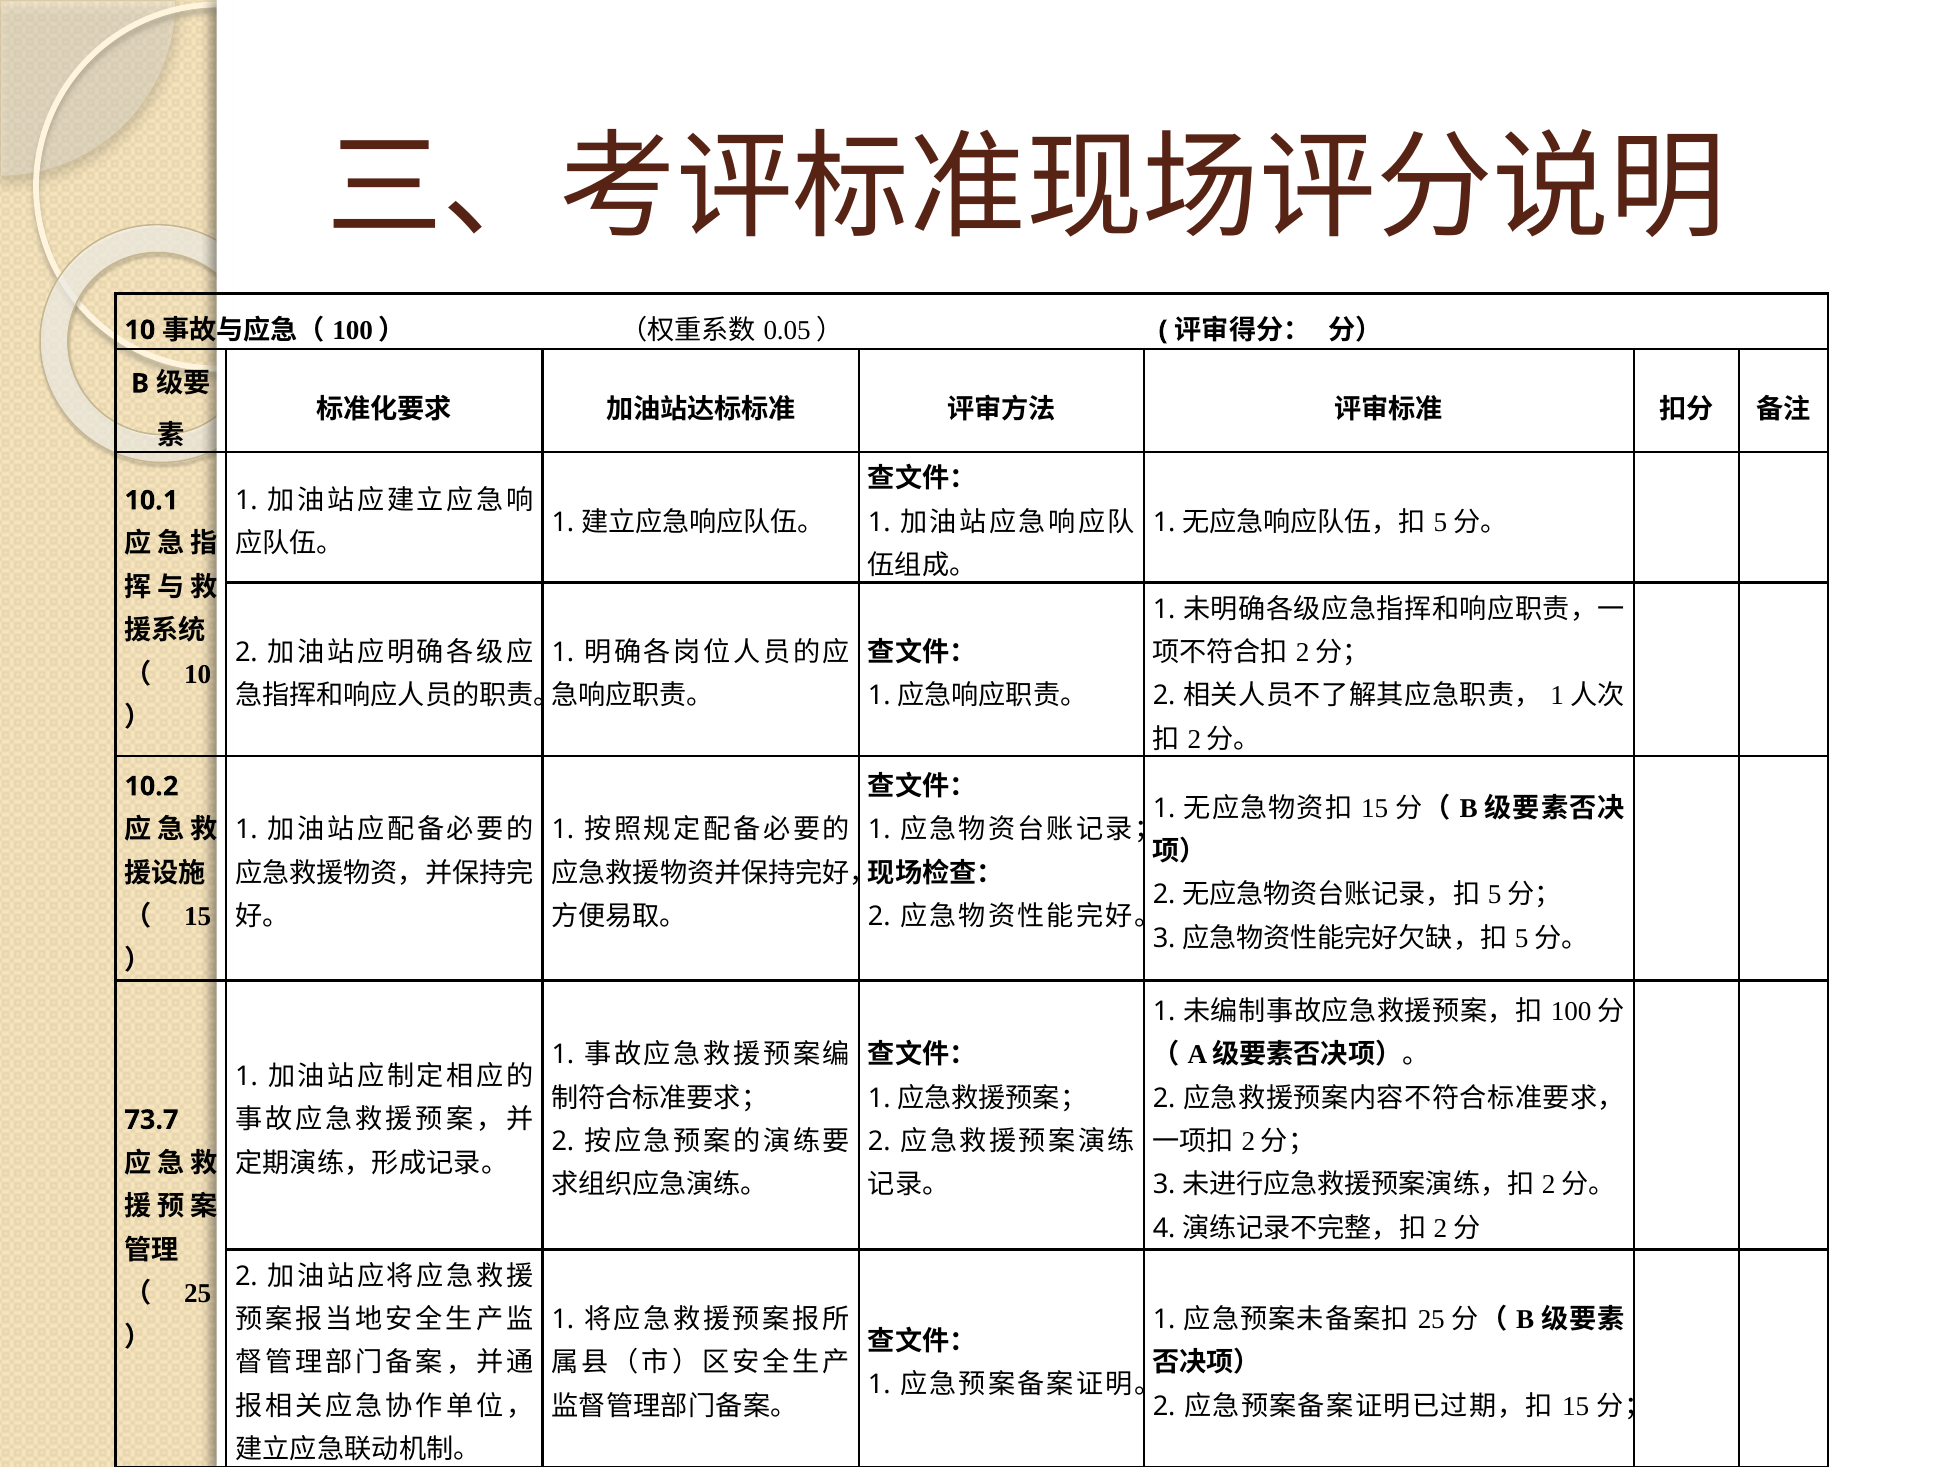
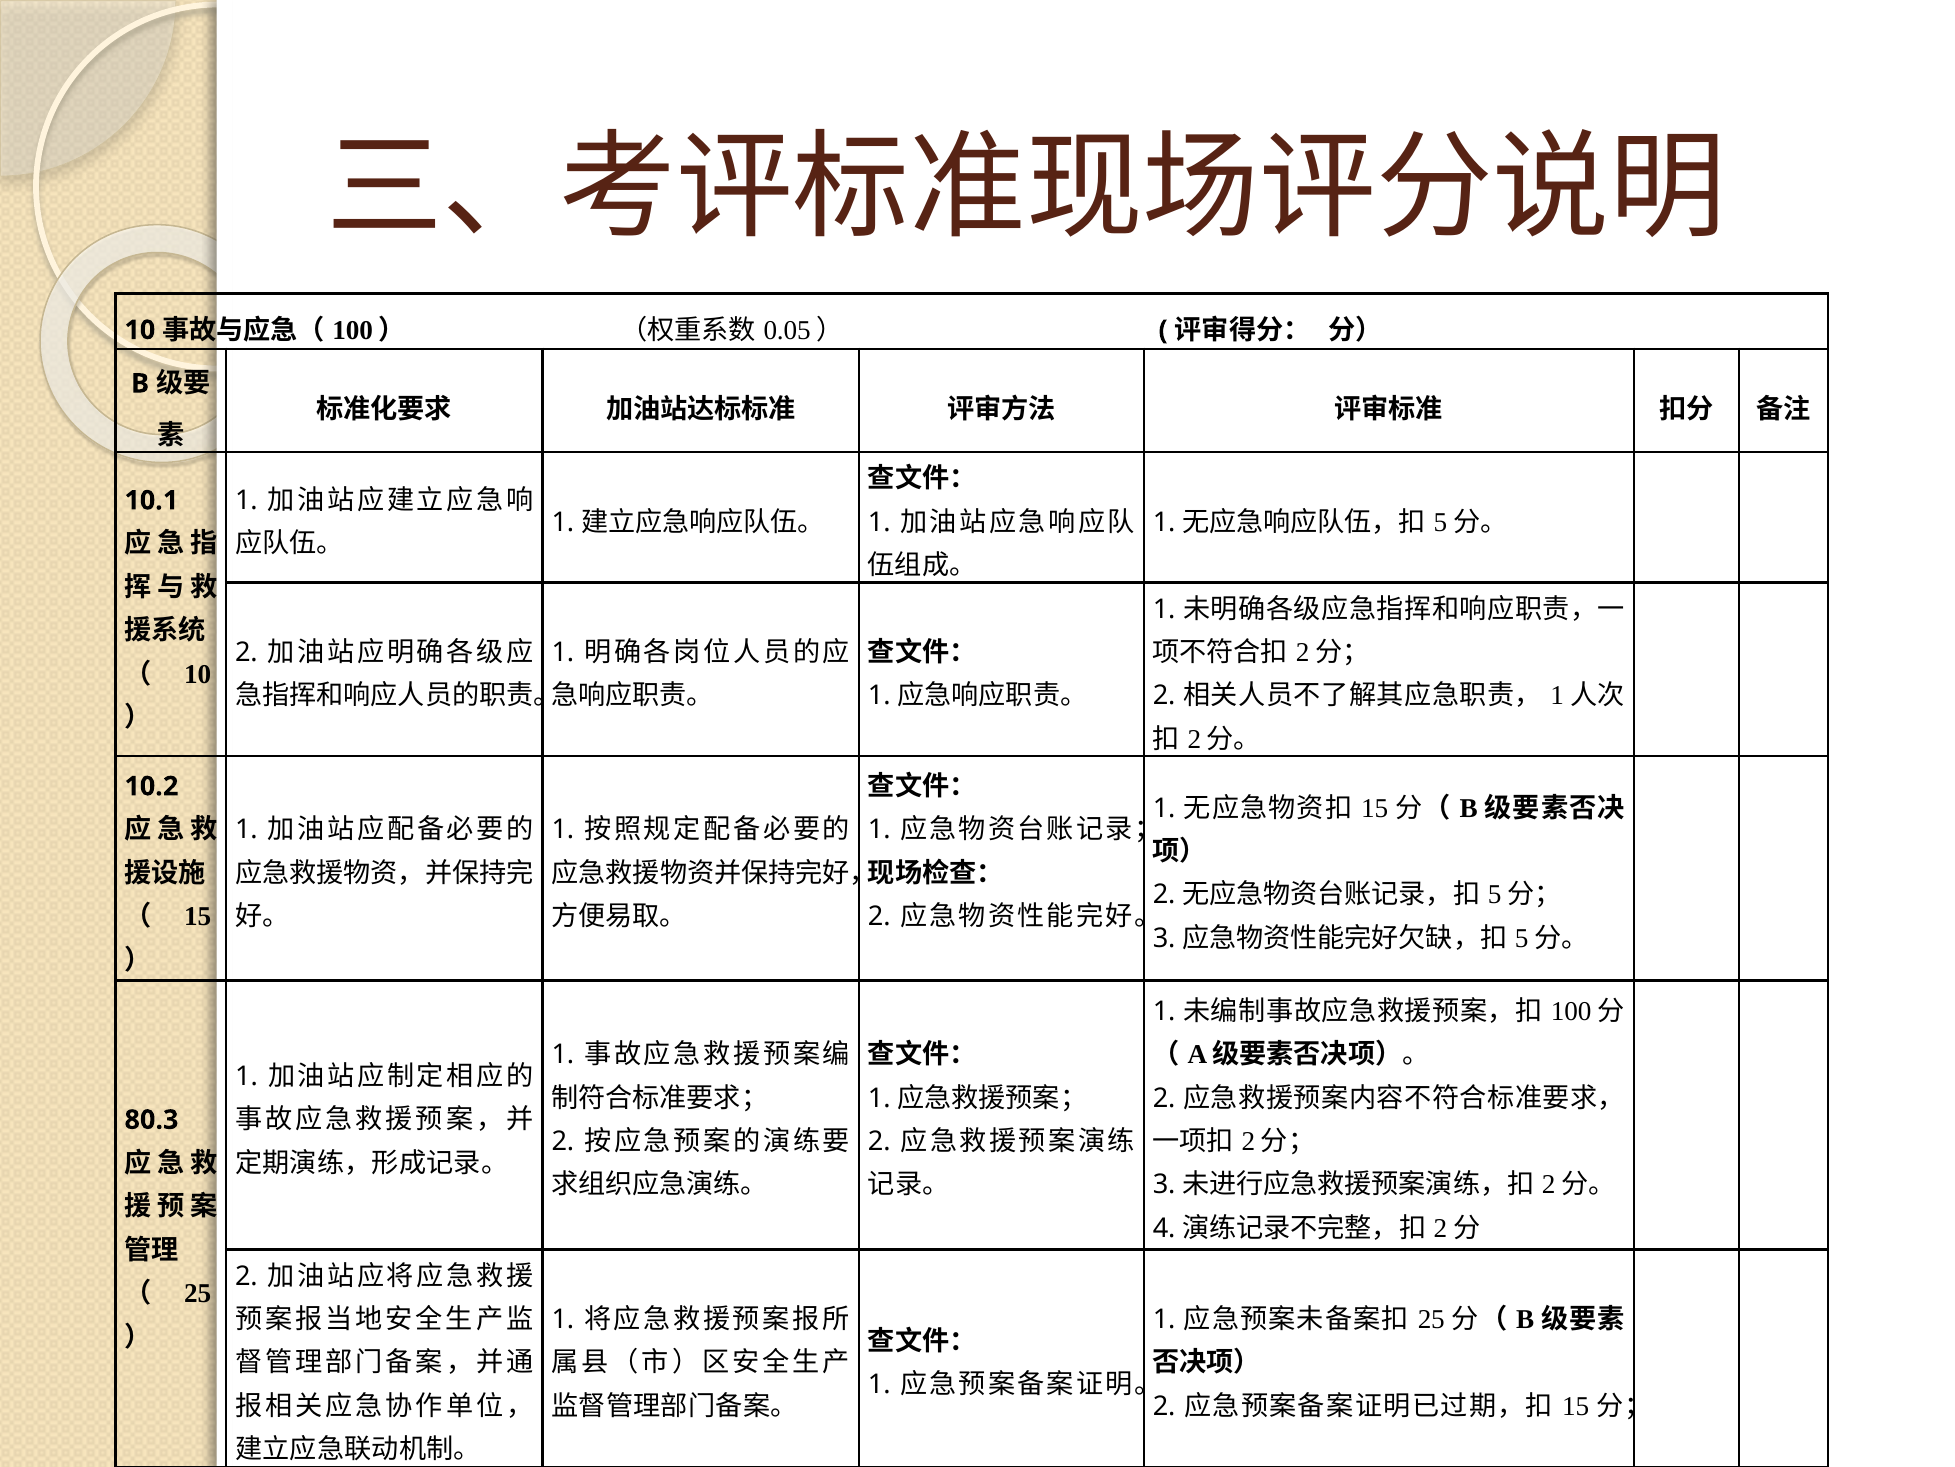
73.7: 73.7 -> 80.3 (151, 1119)
